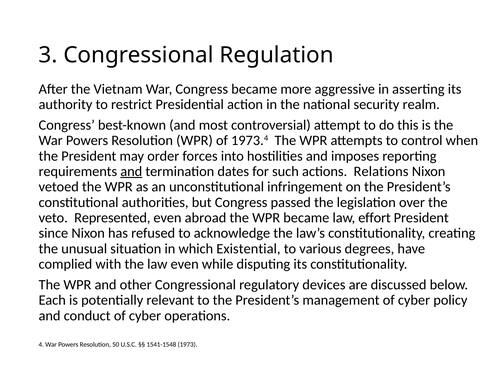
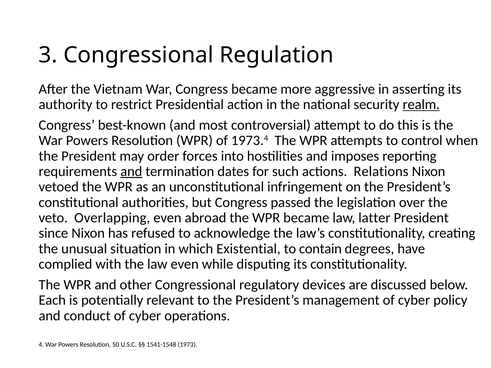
realm underline: none -> present (421, 105)
Represented: Represented -> Overlapping (112, 218)
effort: effort -> latter (374, 218)
various: various -> contain (320, 249)
